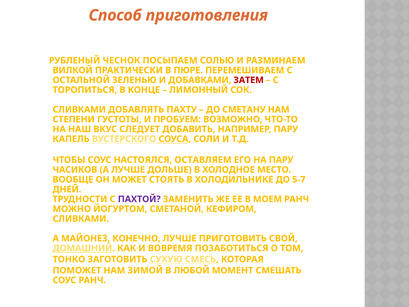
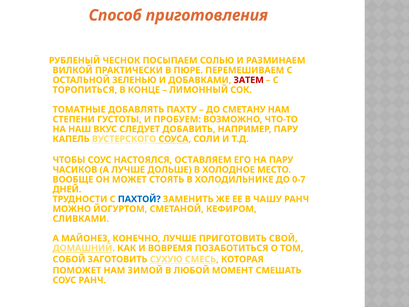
СЛИВКАМИ: СЛИВКАМИ -> ТОМАТНЫЕ (79, 109)
5-7: 5-7 -> 0-7 (299, 179)
ПАХТОЙ colour: purple -> blue (139, 199)
МОЕМ: МОЕМ -> ЧАШУ (267, 199)
ТОНКО: ТОНКО -> СОБОЙ (69, 259)
